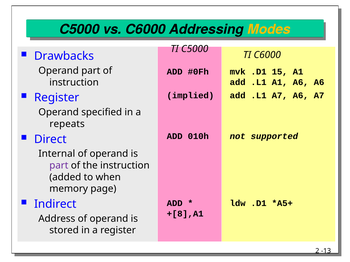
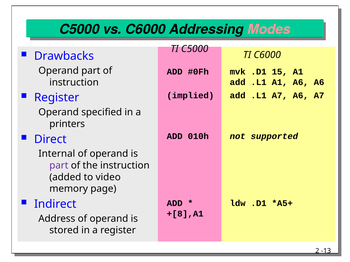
Modes colour: yellow -> pink (269, 29)
repeats: repeats -> printers (67, 124)
when: when -> video (108, 177)
